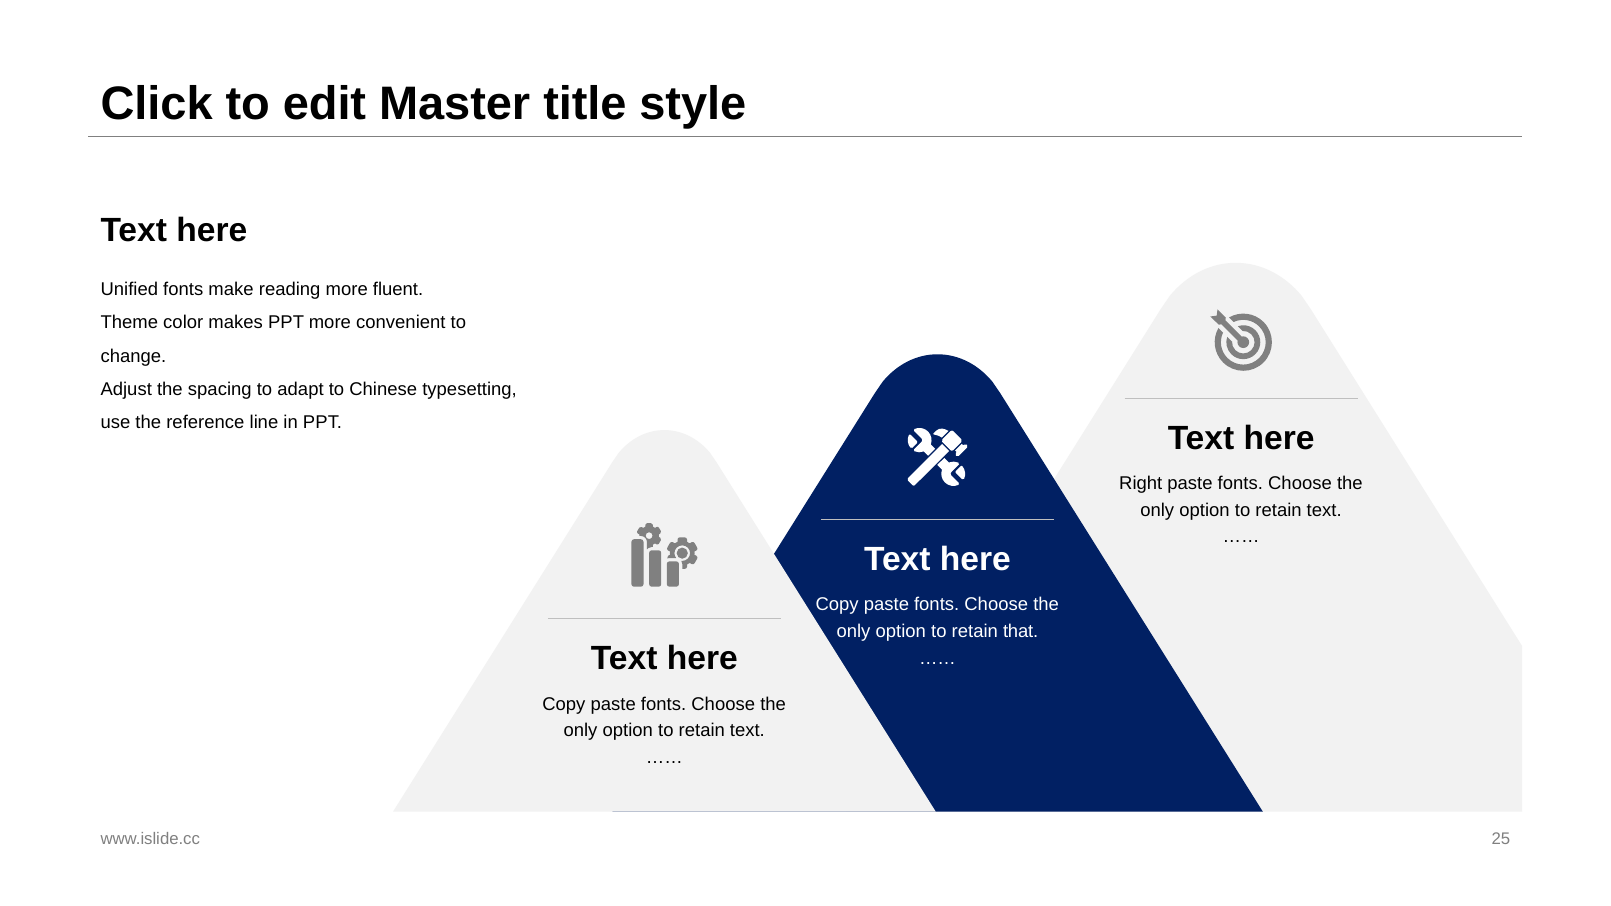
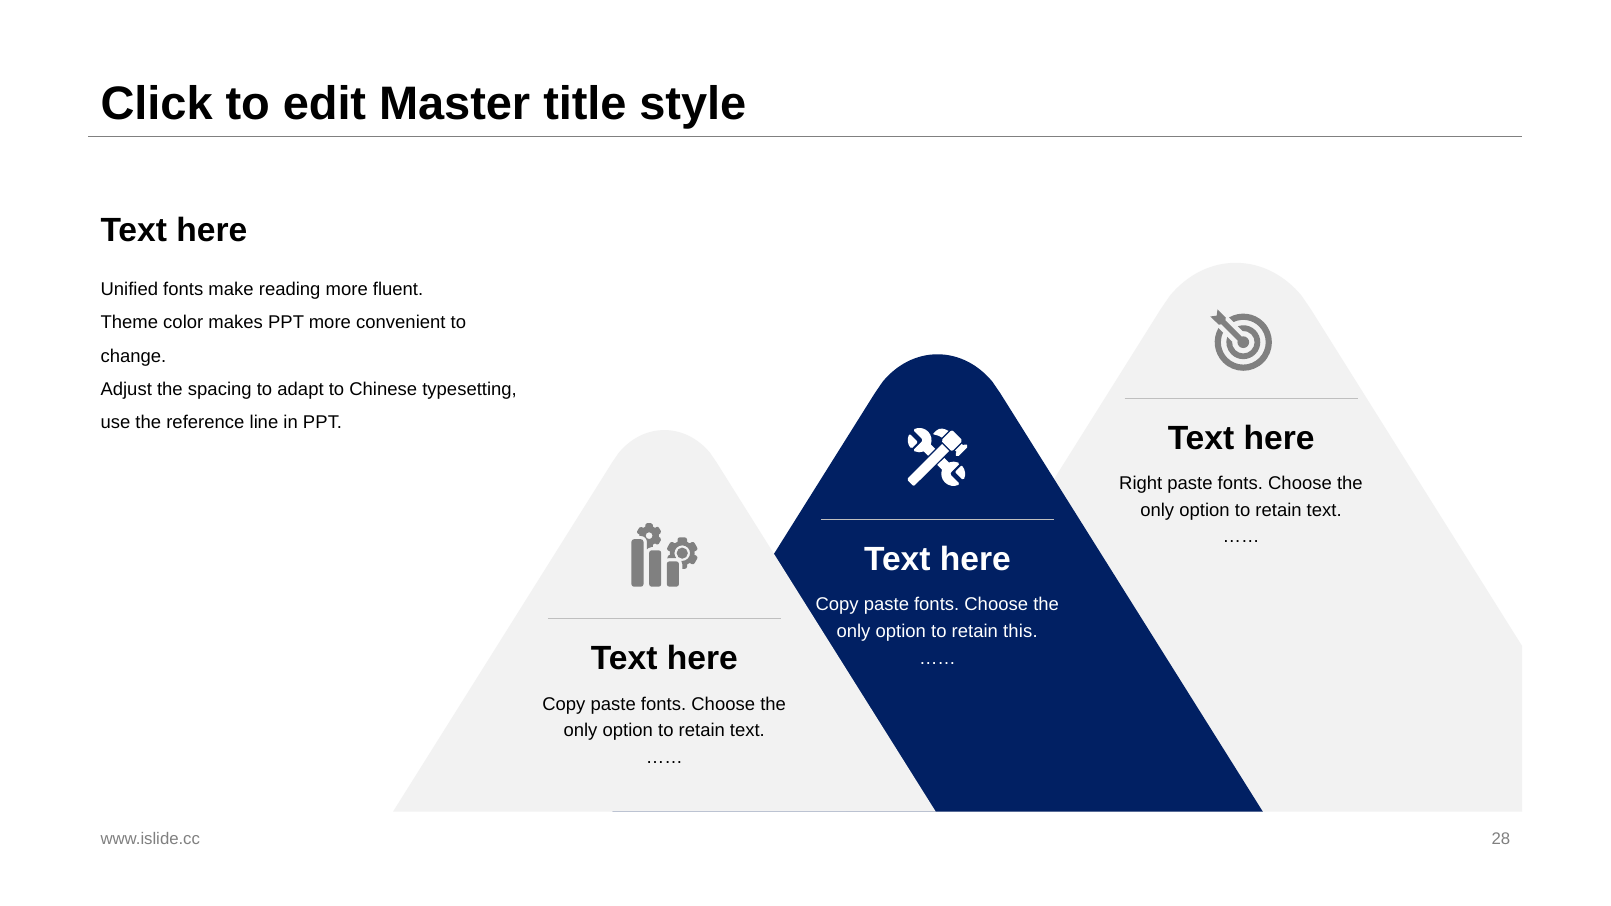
that: that -> this (1020, 632)
25: 25 -> 28 (1501, 839)
